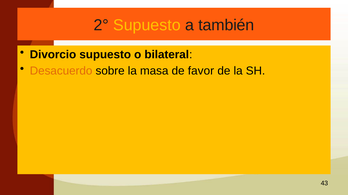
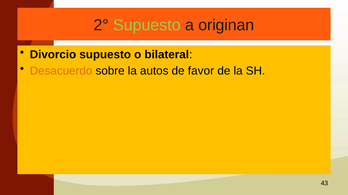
Supuesto colour: yellow -> light green (147, 25)
también: también -> originan (226, 25)
masa: masa -> autos (154, 71)
